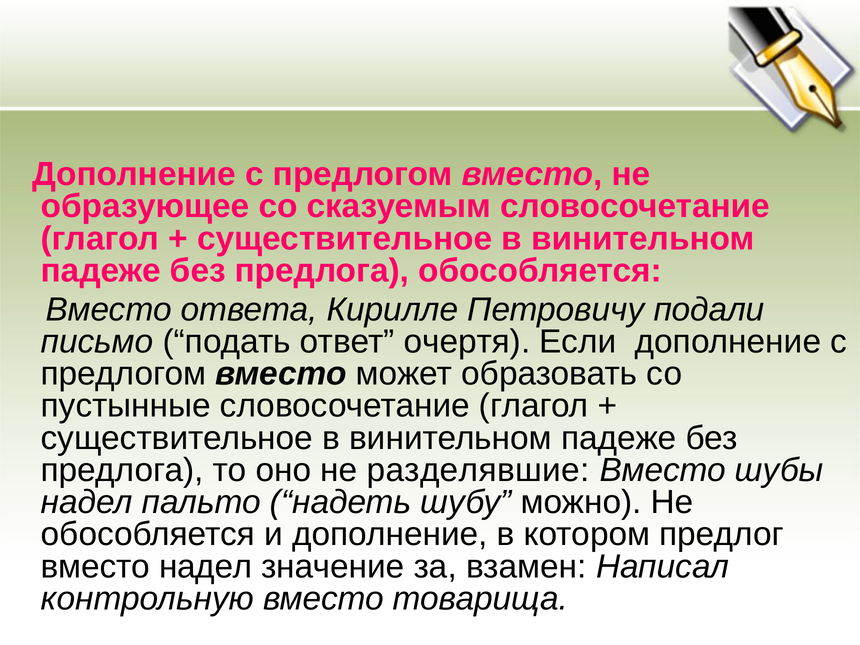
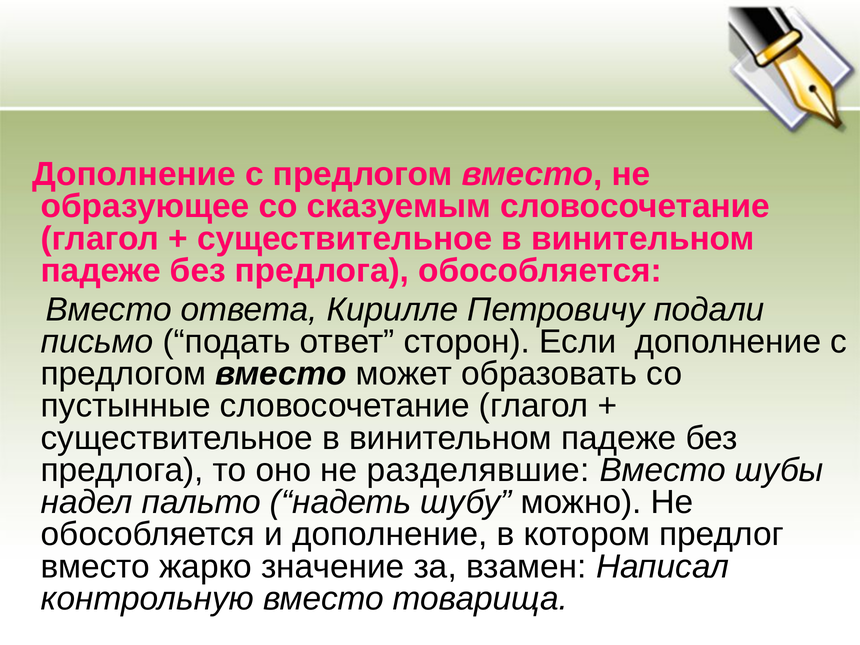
очертя: очертя -> сторон (467, 342)
вместо надел: надел -> жарко (206, 567)
